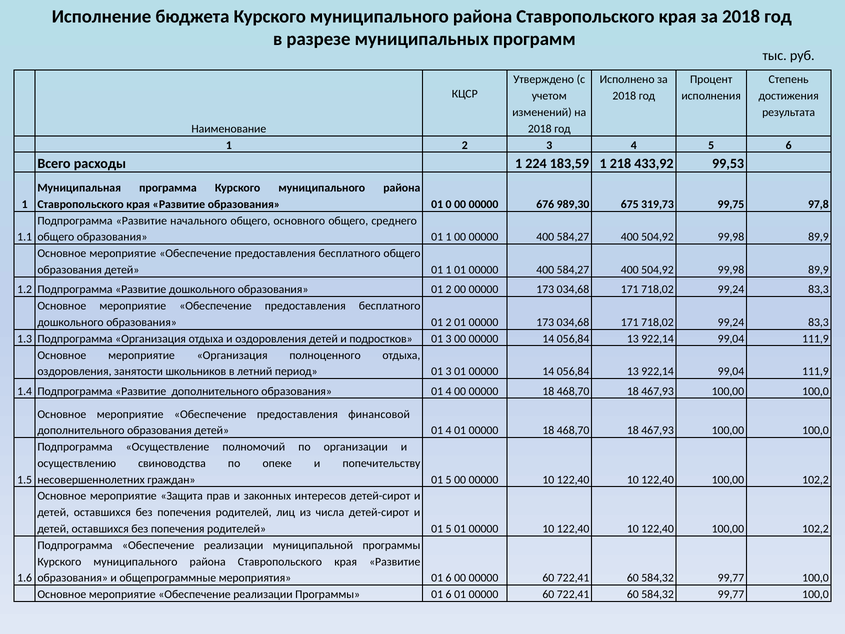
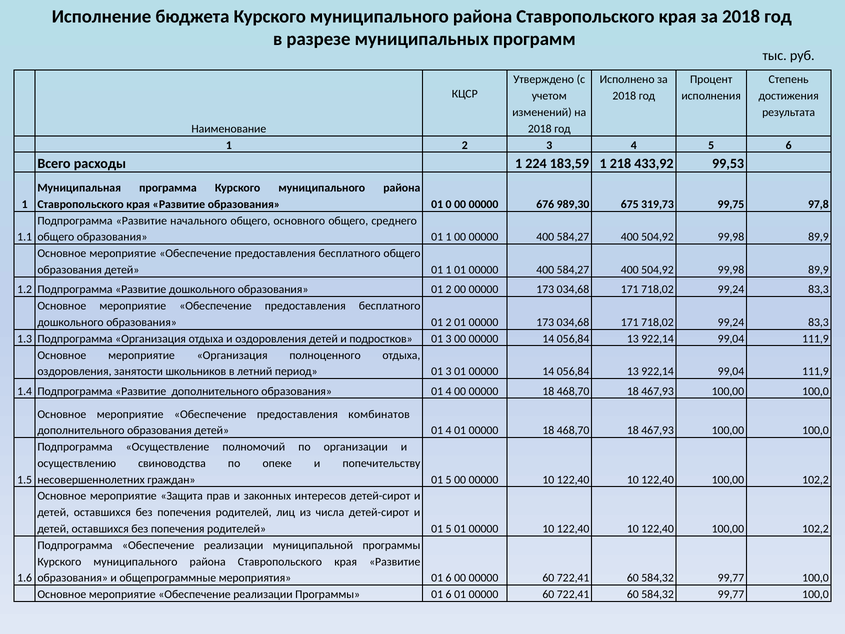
финансовой: финансовой -> комбинатов (379, 414)
